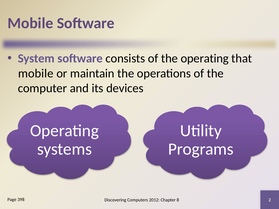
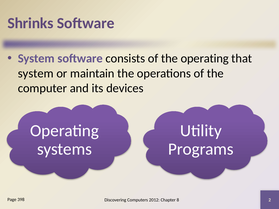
Mobile: Mobile -> Shrinks (30, 23)
mobile: mobile -> system (36, 73)
